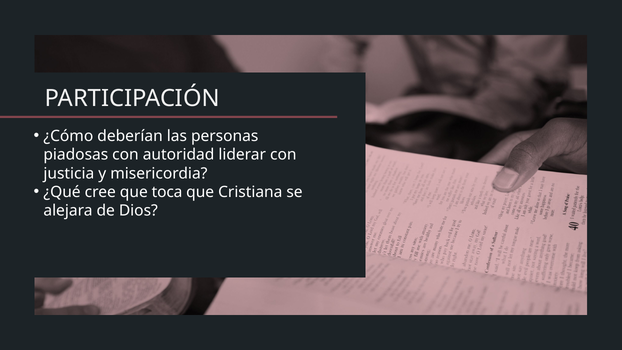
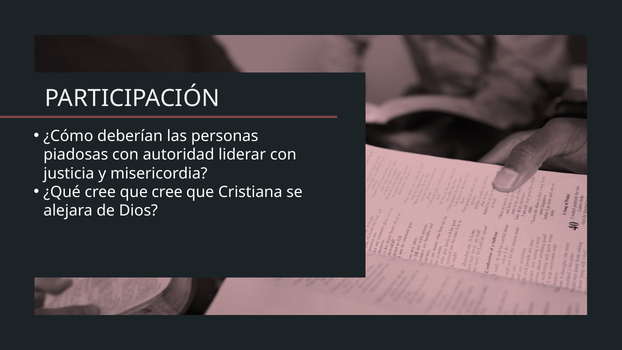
que toca: toca -> cree (167, 192)
